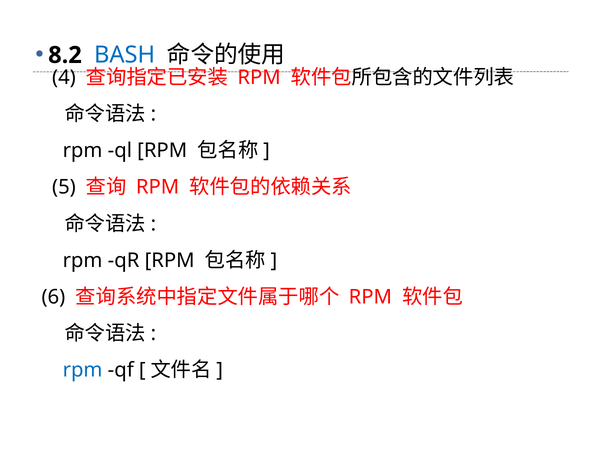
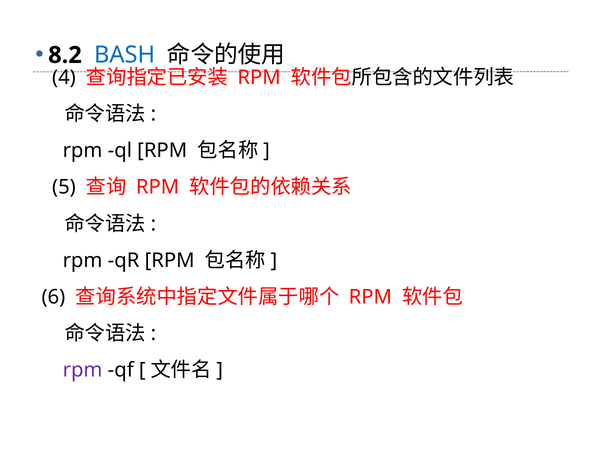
rpm colour: blue -> purple (83, 370)
